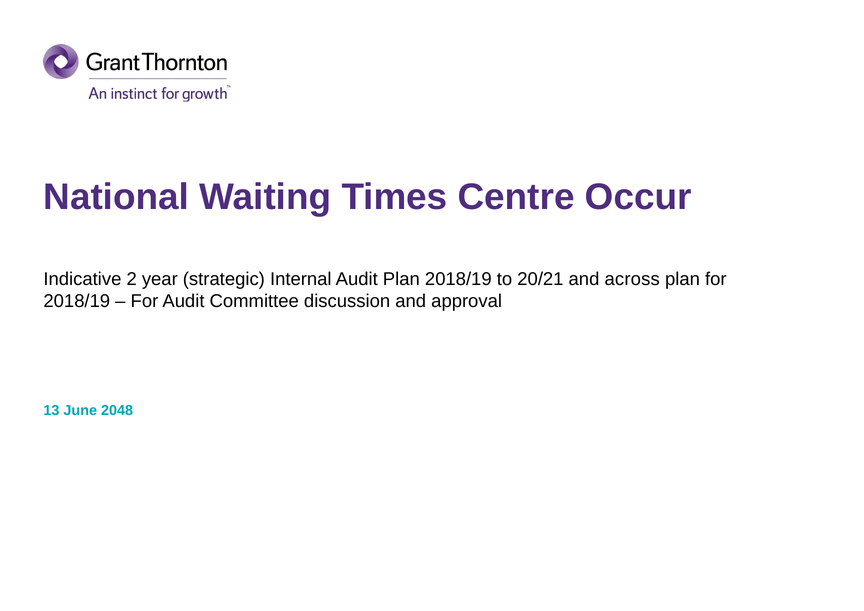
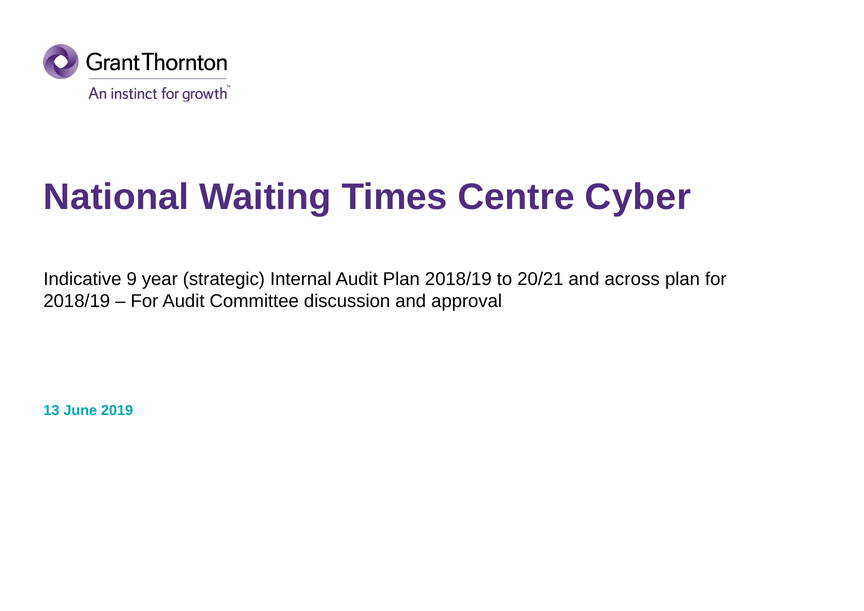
Occur: Occur -> Cyber (638, 197)
2: 2 -> 9 (132, 279)
2048: 2048 -> 2019 (117, 410)
